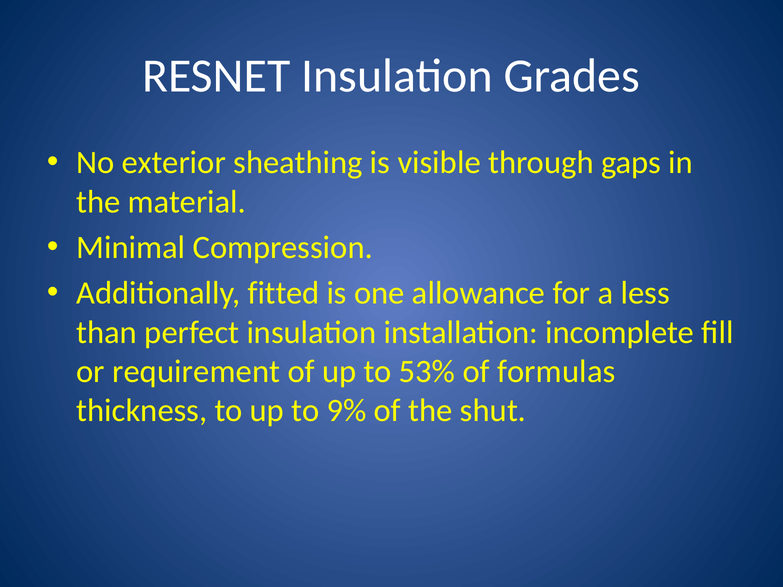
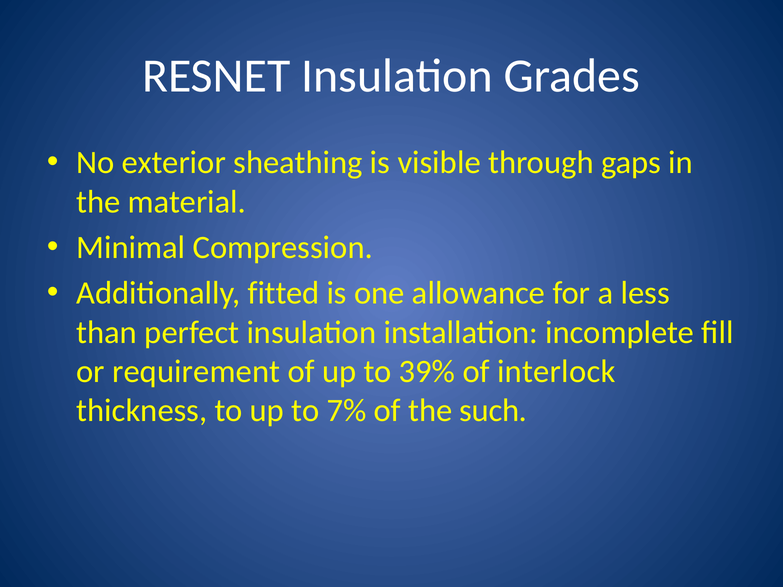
53%: 53% -> 39% (427, 372)
formulas: formulas -> interlock (556, 372)
9%: 9% -> 7% (346, 411)
shut: shut -> such (493, 411)
